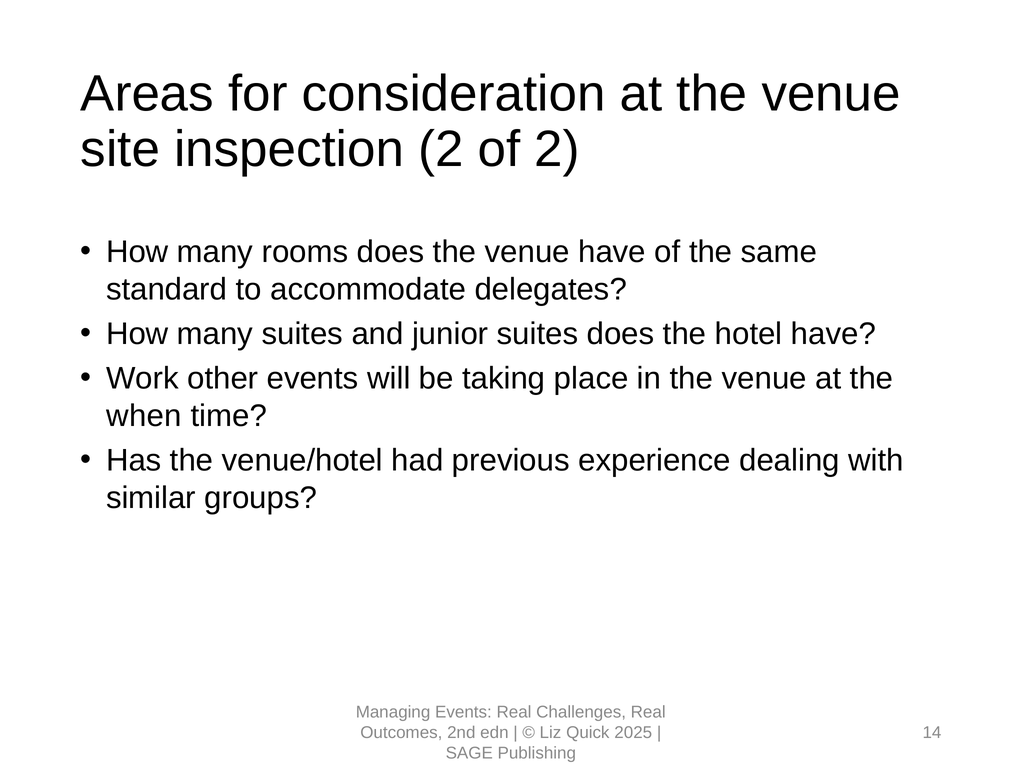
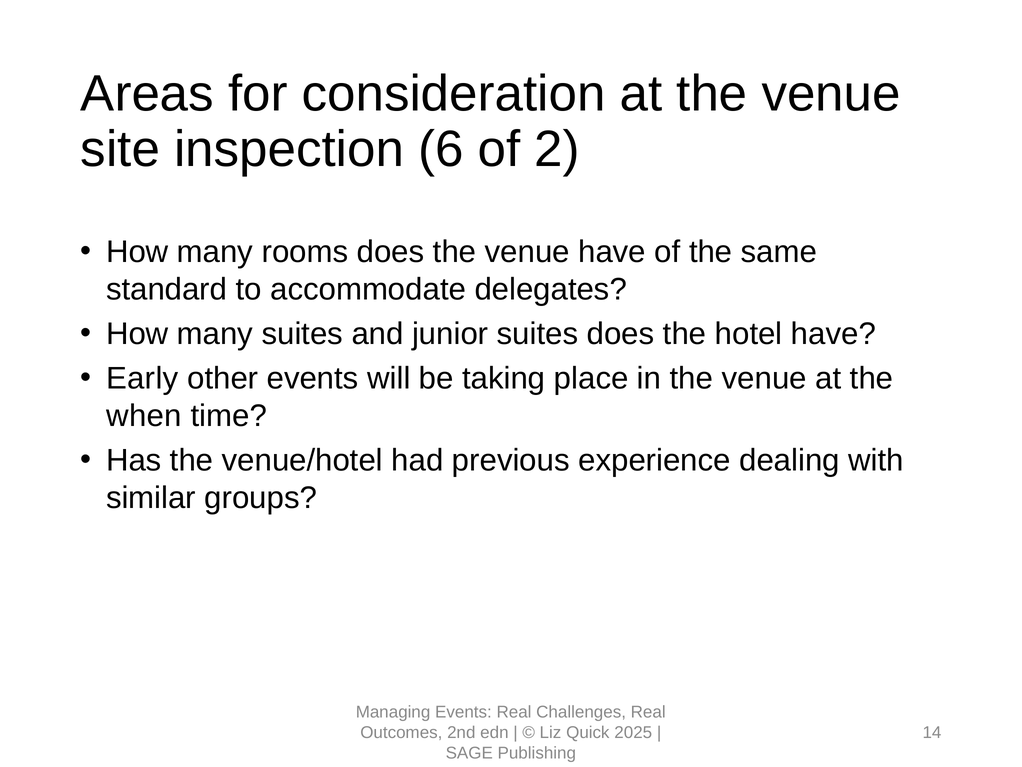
inspection 2: 2 -> 6 (441, 149)
Work: Work -> Early (142, 378)
